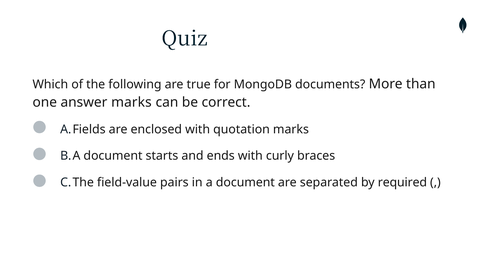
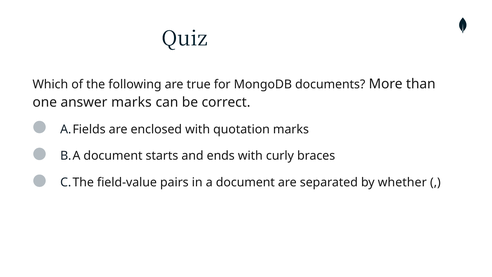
required: required -> whether (402, 182)
